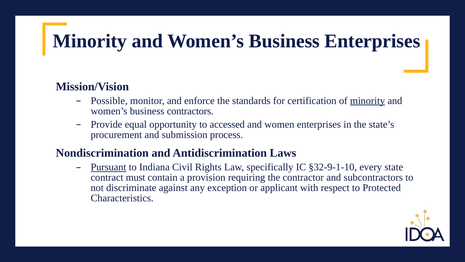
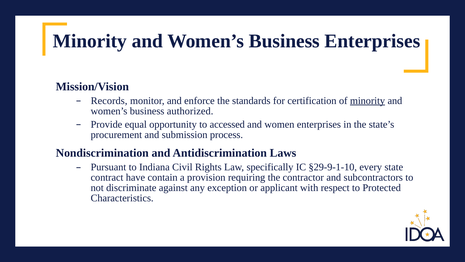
Possible: Possible -> Records (109, 101)
contractors: contractors -> authorized (190, 111)
Pursuant underline: present -> none (108, 167)
§32-9-1-10: §32-9-1-10 -> §29-9-1-10 (333, 167)
must: must -> have (135, 177)
